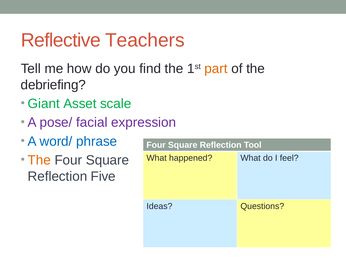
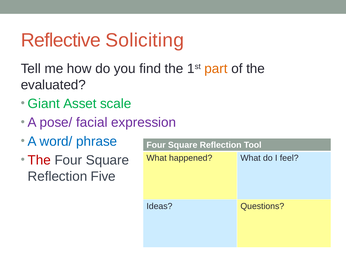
Teachers: Teachers -> Soliciting (145, 40)
debriefing: debriefing -> evaluated (53, 85)
The colour: orange -> red (39, 160)
